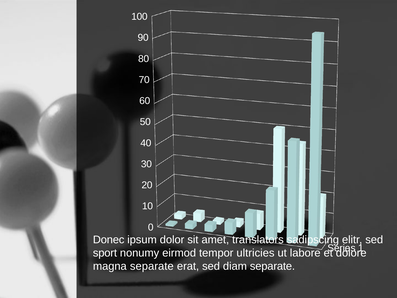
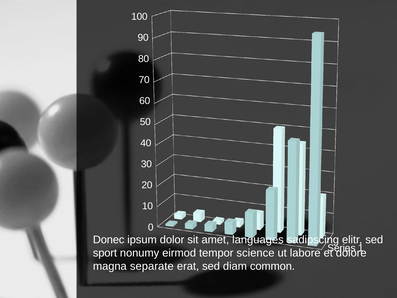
translators: translators -> languages (258, 240)
ultricies: ultricies -> science (255, 253)
diam separate: separate -> common (272, 266)
